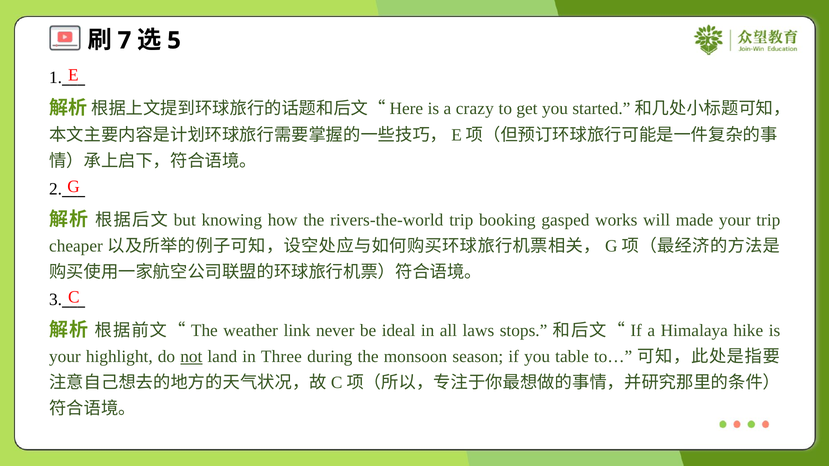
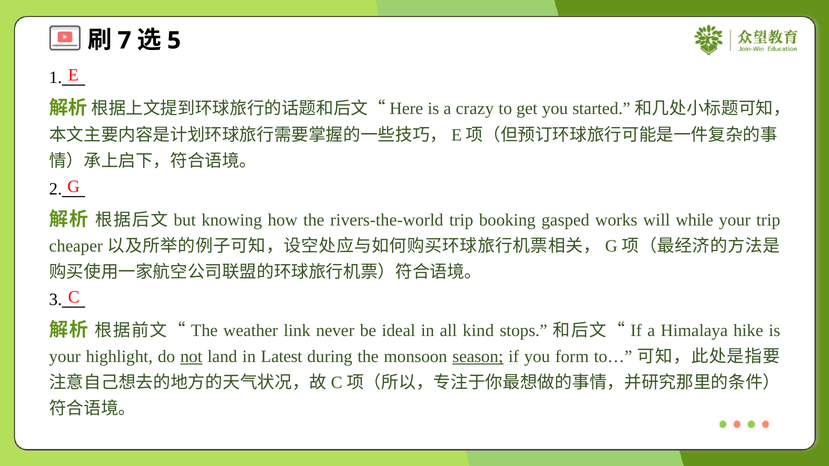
made: made -> while (695, 220)
laws: laws -> kind (478, 331)
Three: Three -> Latest (282, 357)
season underline: none -> present (478, 357)
table: table -> form (572, 357)
